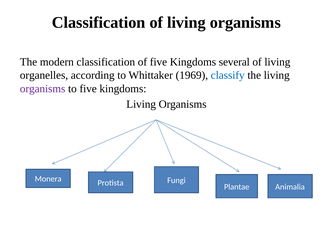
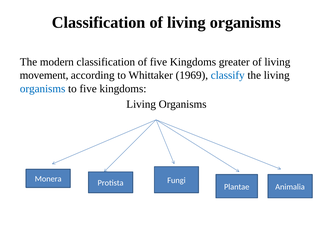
several: several -> greater (234, 62)
organelles: organelles -> movement (44, 75)
organisms colour: purple -> blue (43, 89)
